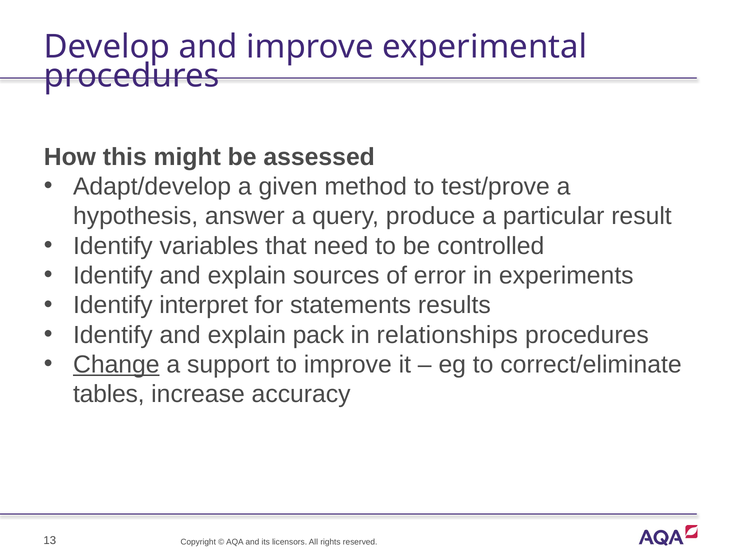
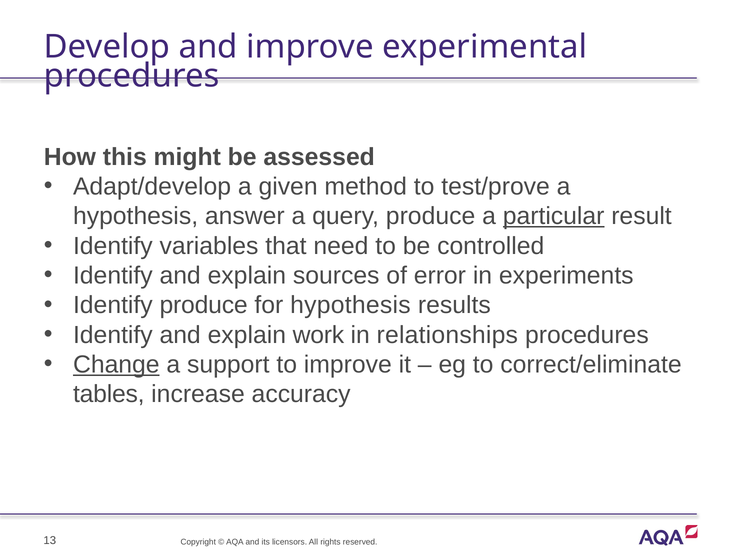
particular underline: none -> present (554, 216)
Identify interpret: interpret -> produce (204, 305)
for statements: statements -> hypothesis (350, 305)
pack: pack -> work (318, 335)
